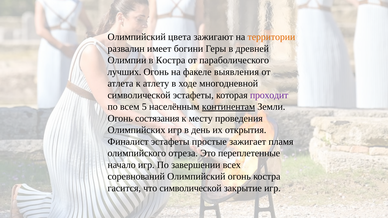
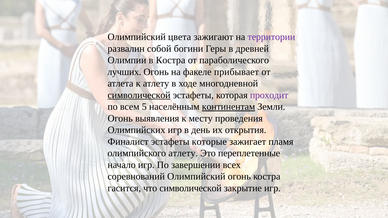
территории colour: orange -> purple (271, 37)
имеет: имеет -> собой (159, 49)
выявления: выявления -> прибывает (236, 72)
символической underline: none -> present (139, 95)
состязания: состязания -> выявления (157, 118)
простые: простые -> которые (209, 142)
олимпийского отреза: отреза -> атлету (183, 153)
